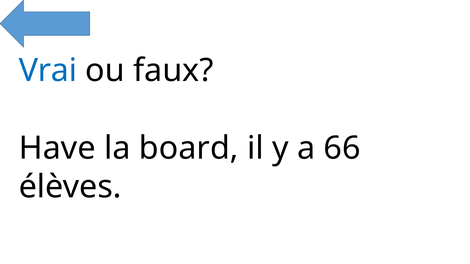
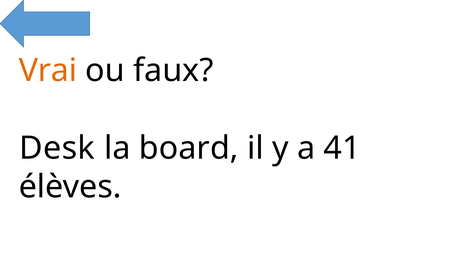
Vrai colour: blue -> orange (48, 71)
Have: Have -> Desk (57, 148)
66: 66 -> 41 (342, 148)
